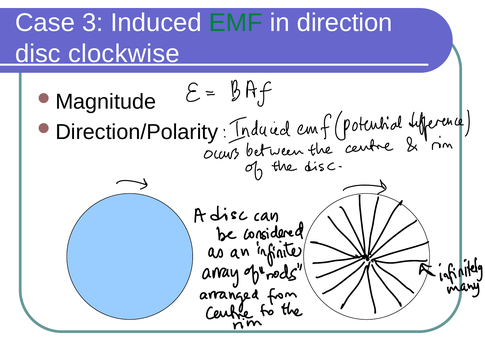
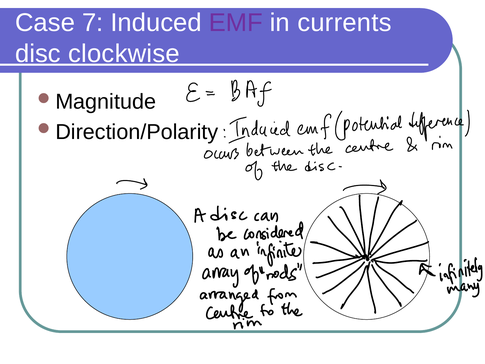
3: 3 -> 7 (93, 23)
EMF colour: green -> purple (236, 23)
direction: direction -> currents (345, 23)
